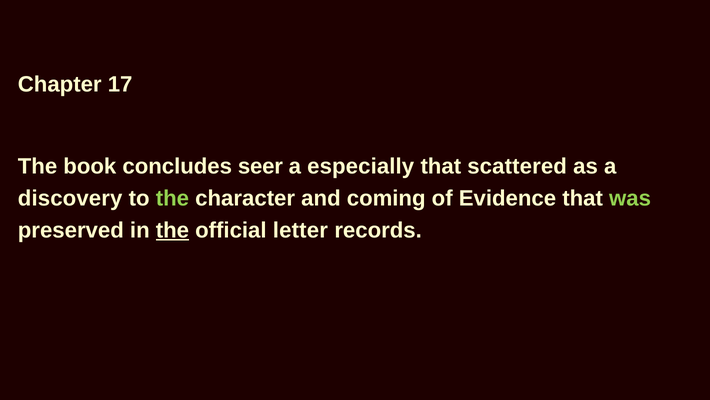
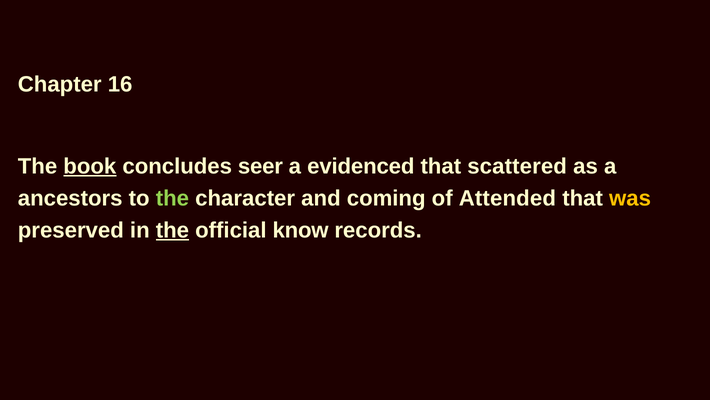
17: 17 -> 16 (120, 84)
book underline: none -> present (90, 166)
especially: especially -> evidenced (361, 166)
discovery: discovery -> ancestors (70, 198)
Evidence: Evidence -> Attended (507, 198)
was colour: light green -> yellow (630, 198)
letter: letter -> know (301, 230)
